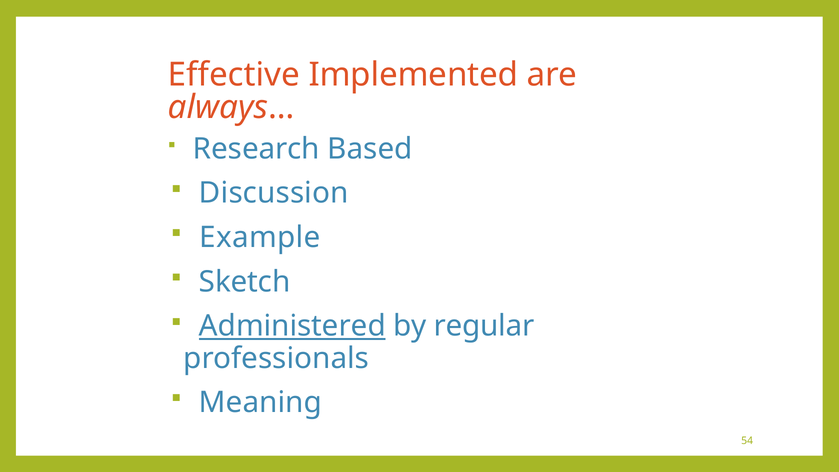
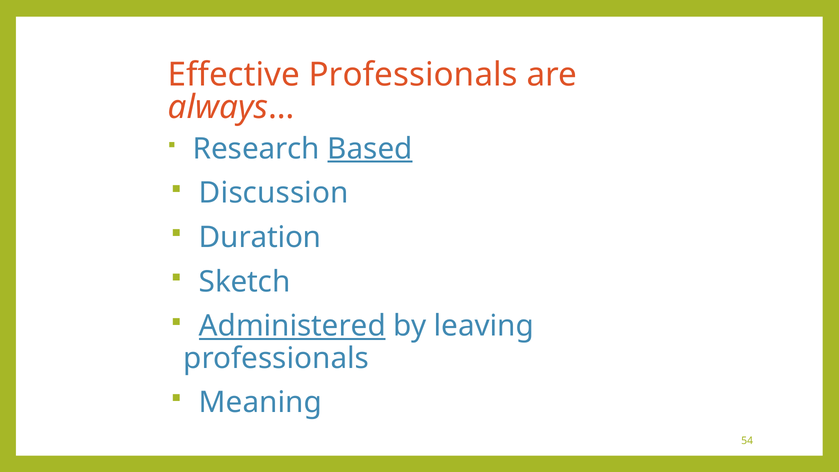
Effective Implemented: Implemented -> Professionals (413, 75)
Based underline: none -> present (370, 149)
Example: Example -> Duration (260, 237)
regular: regular -> leaving (484, 326)
